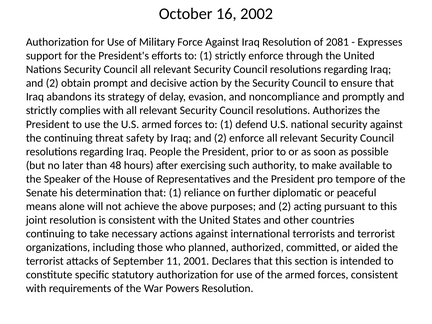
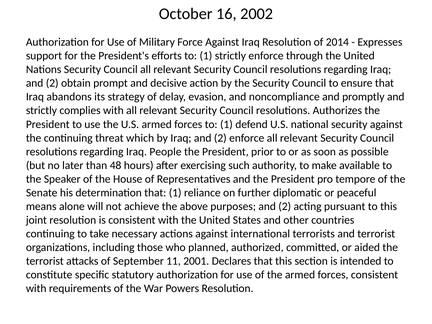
2081: 2081 -> 2014 (337, 42)
safety: safety -> which (140, 138)
